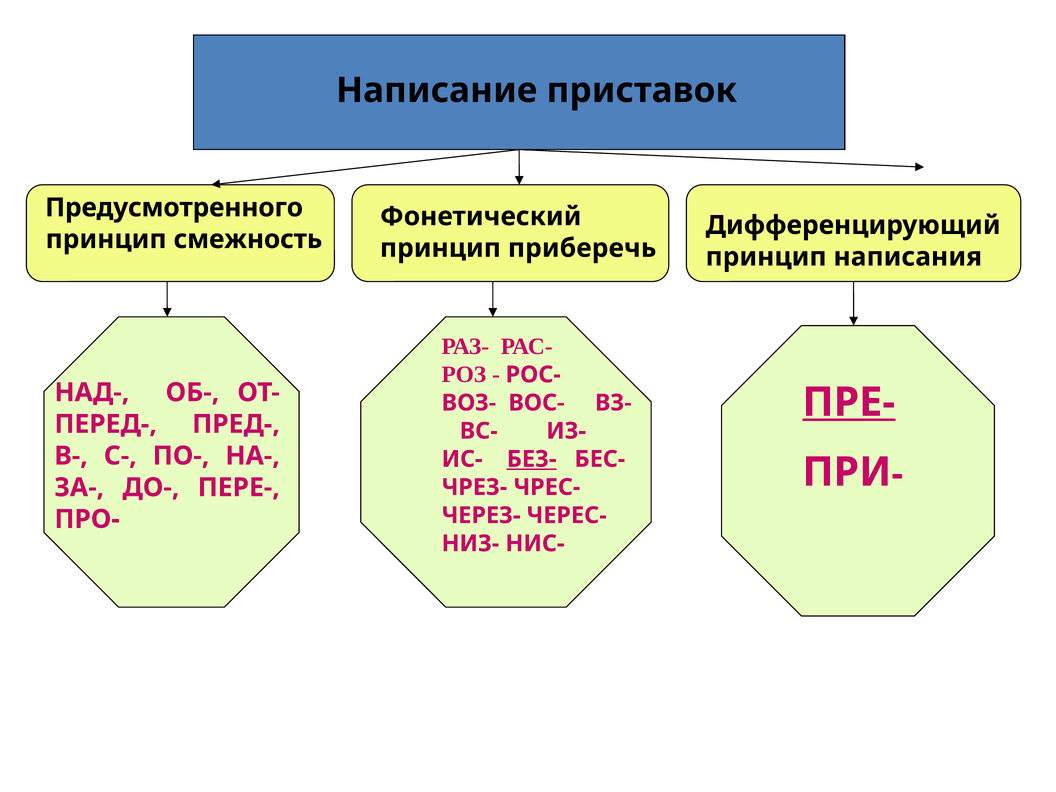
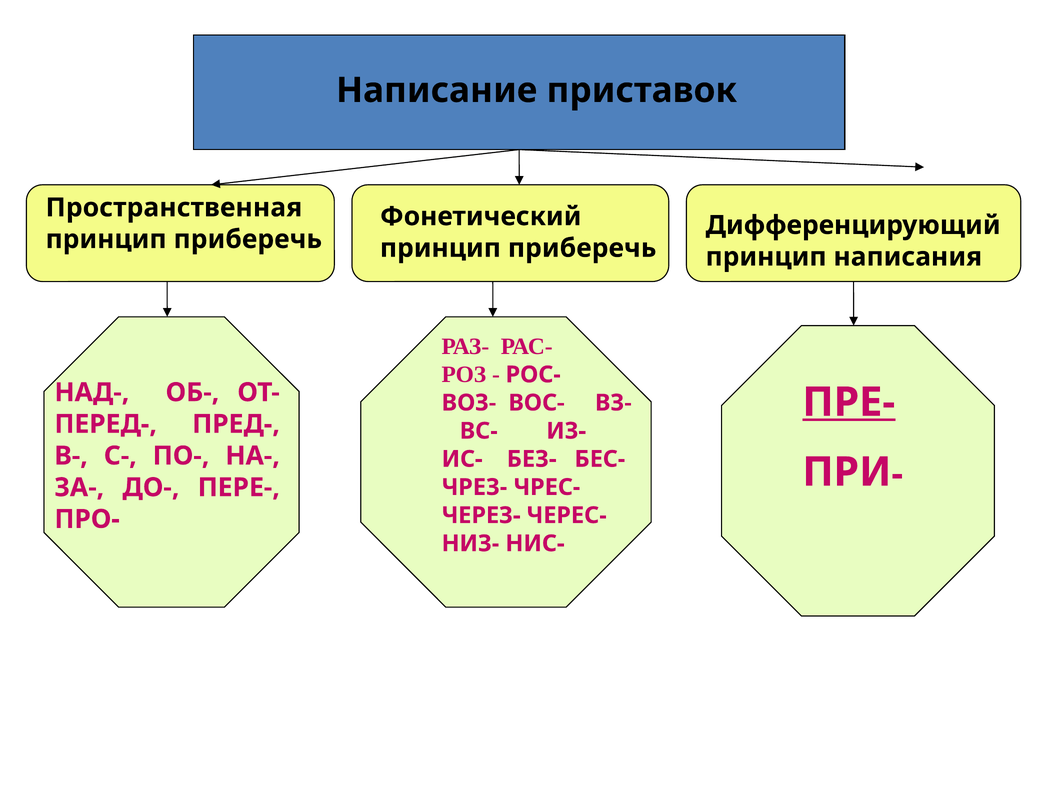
Предусмотренного: Предусмотренного -> Пространственная (174, 208)
смежность: смежность -> приберечь (248, 239)
БЕЗ- underline: present -> none (532, 459)
